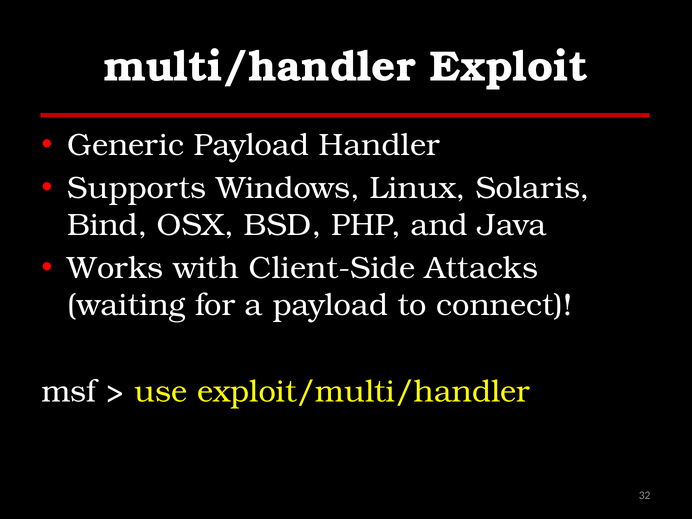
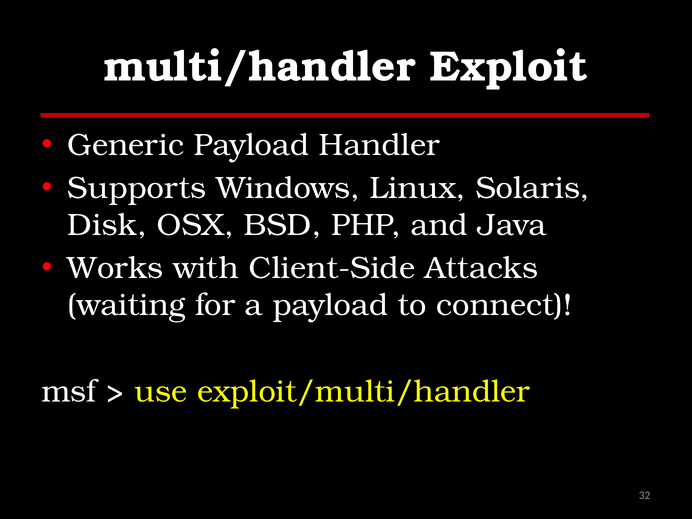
Bind: Bind -> Disk (107, 225)
